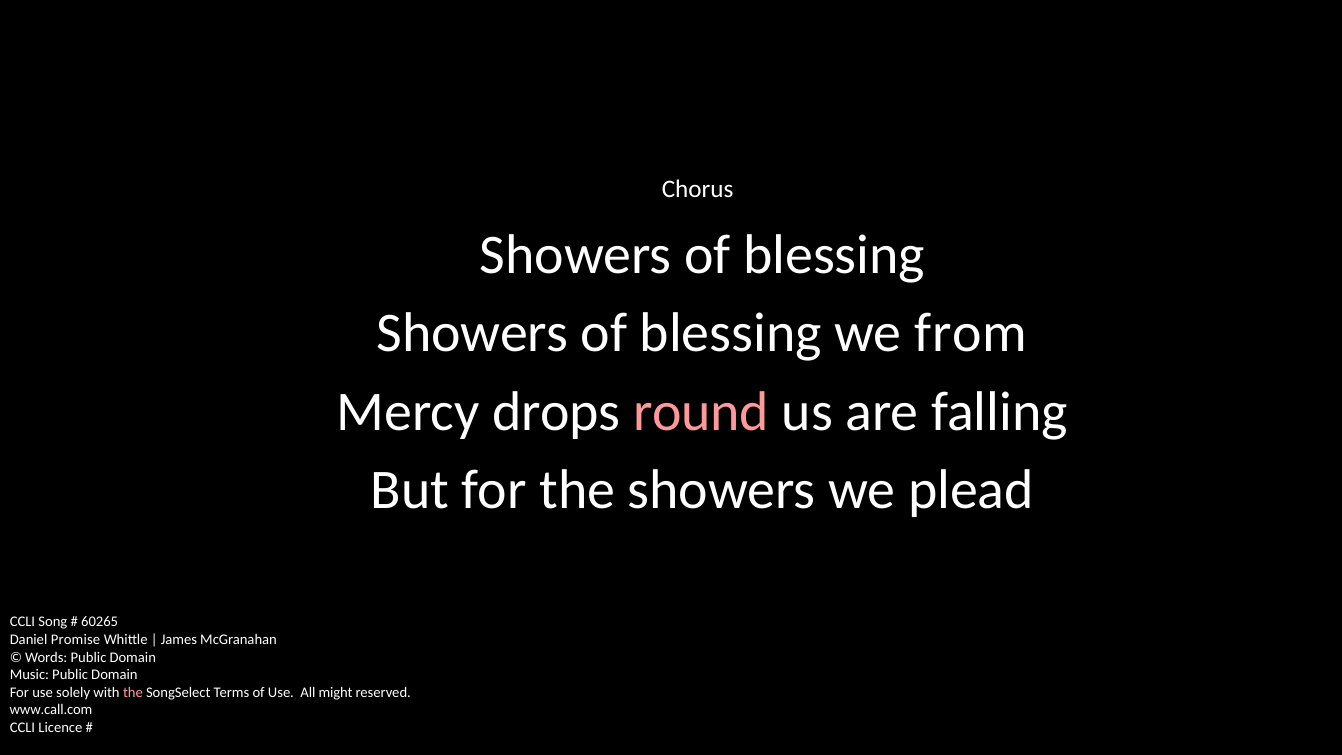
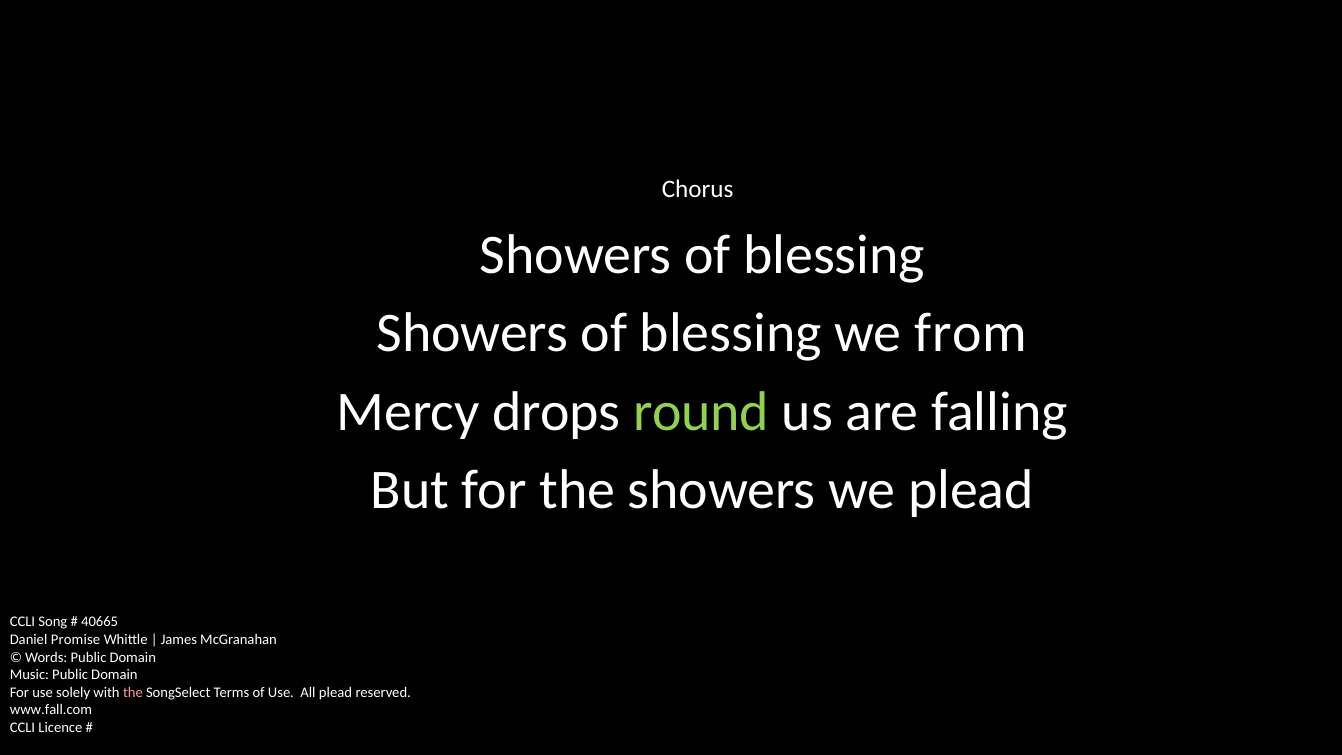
round colour: pink -> light green (701, 412)
60265: 60265 -> 40665 (100, 622)
All might: might -> plead (336, 692)
www.call.com: www.call.com -> www.fall.com (51, 710)
